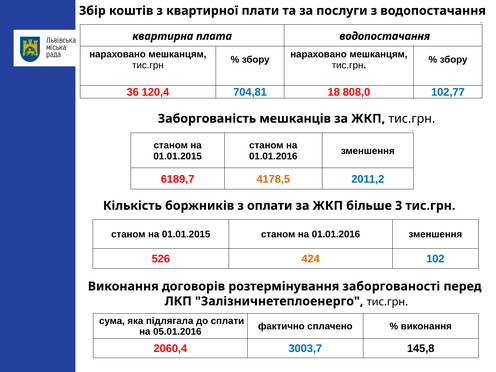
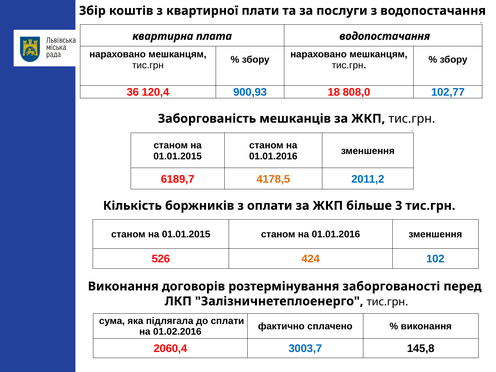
704,81: 704,81 -> 900,93 (250, 92)
05.01.2016: 05.01.2016 -> 01.02.2016 (177, 332)
